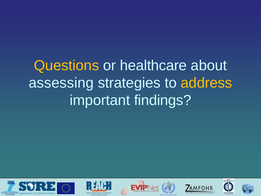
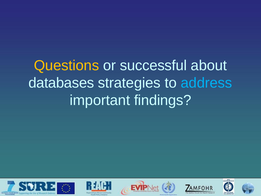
healthcare: healthcare -> successful (153, 65)
assessing: assessing -> databases (61, 83)
address colour: yellow -> light blue (206, 83)
